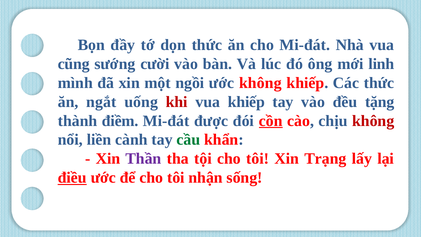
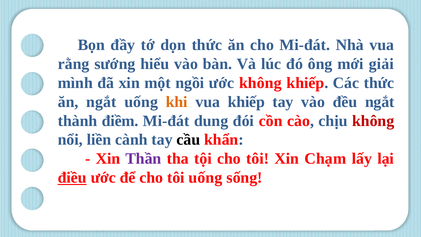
cũng: cũng -> rằng (74, 64)
cười: cười -> hiểu (155, 64)
linh: linh -> giải (381, 64)
khi colour: red -> orange (177, 102)
đều tặng: tặng -> ngắt (380, 102)
được: được -> dung (211, 121)
cồn underline: present -> none (271, 121)
cầu colour: green -> black (188, 140)
Trạng: Trạng -> Chạm (325, 159)
tôi nhận: nhận -> uống (206, 178)
